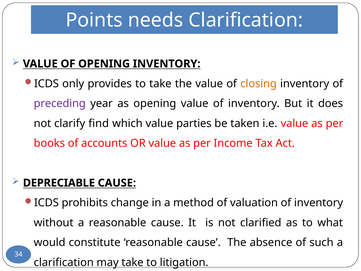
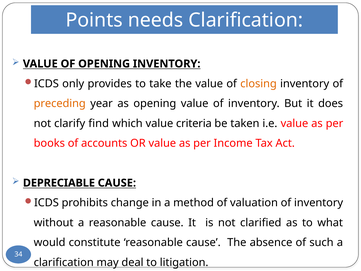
preceding colour: purple -> orange (60, 103)
parties: parties -> criteria (194, 123)
may take: take -> deal (132, 262)
